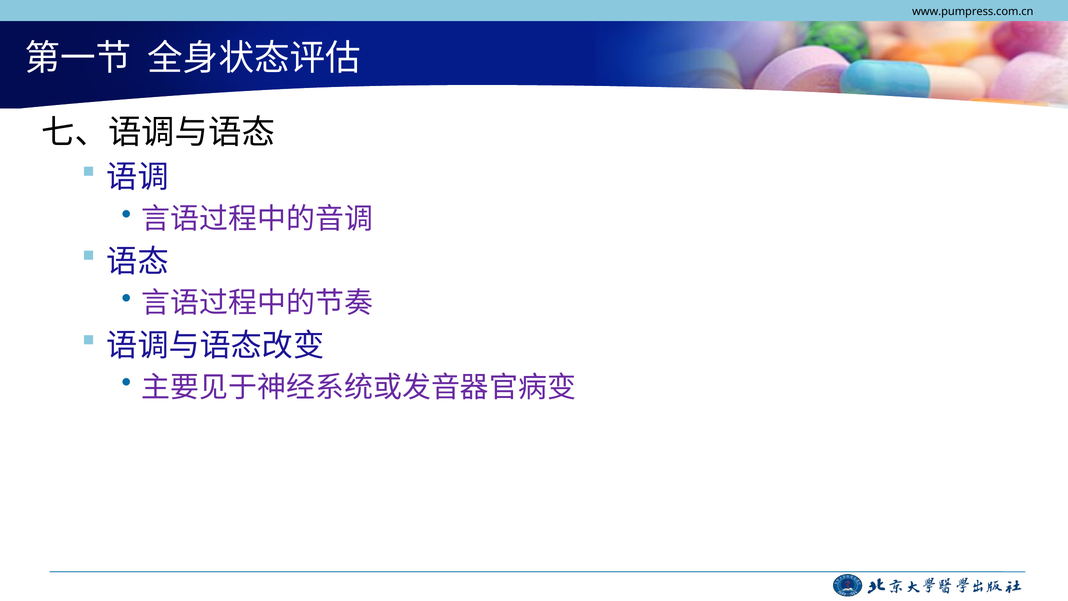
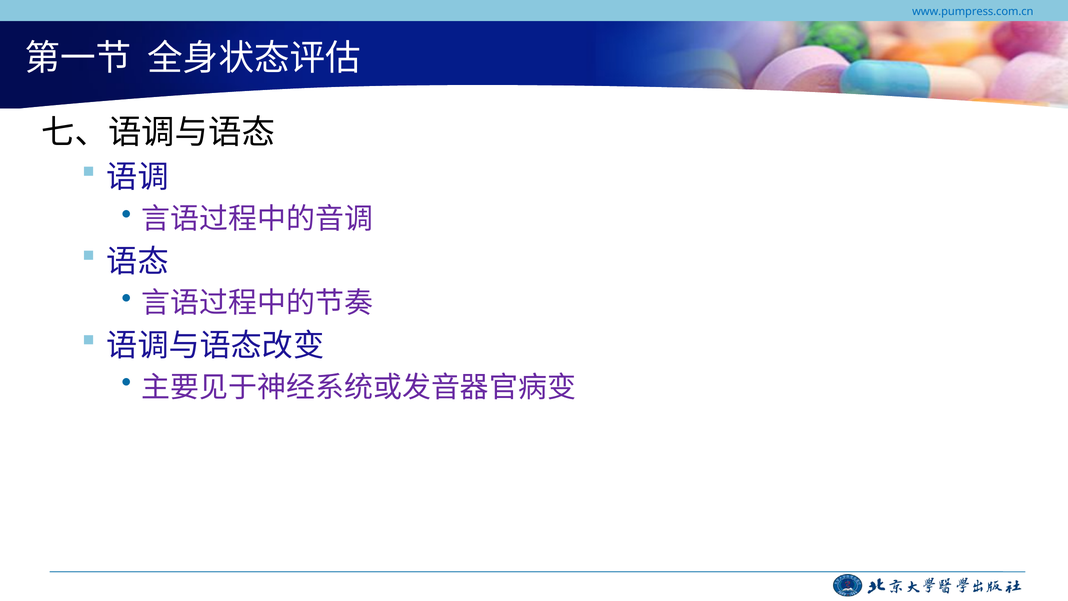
www.pumpress.com.cn colour: black -> blue (973, 11)
